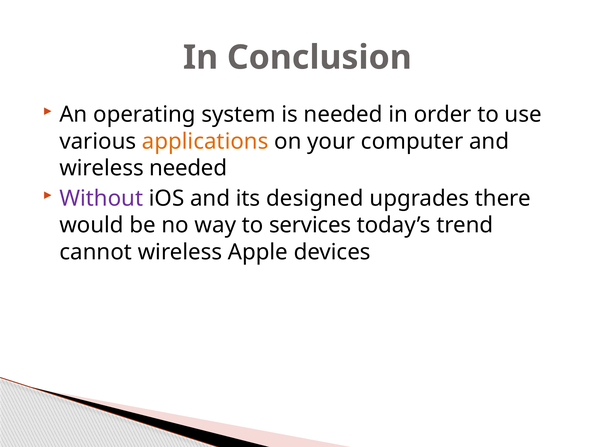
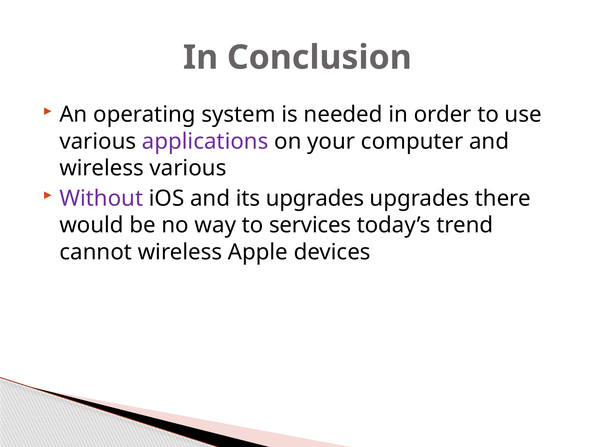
applications colour: orange -> purple (205, 141)
wireless needed: needed -> various (188, 168)
its designed: designed -> upgrades (315, 198)
